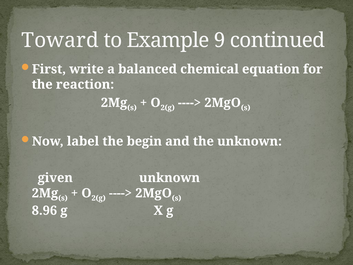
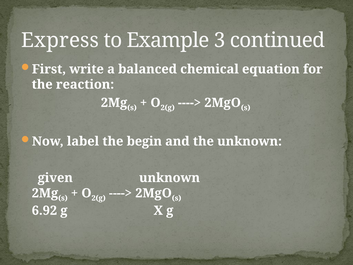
Toward: Toward -> Express (60, 40)
9: 9 -> 3 (220, 40)
8.96: 8.96 -> 6.92 (44, 210)
